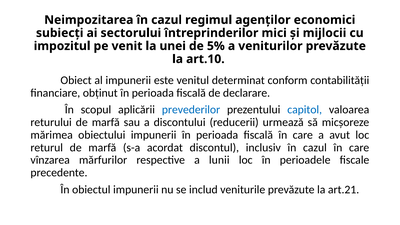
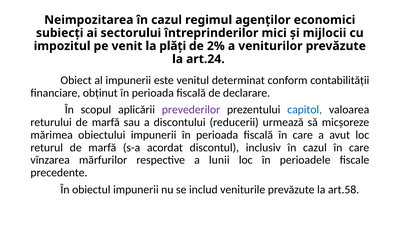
unei: unei -> plăți (173, 46)
5%: 5% -> 2% (216, 46)
art.10: art.10 -> art.24 (205, 59)
prevederilor colour: blue -> purple (191, 110)
art.21: art.21 -> art.58 (344, 189)
